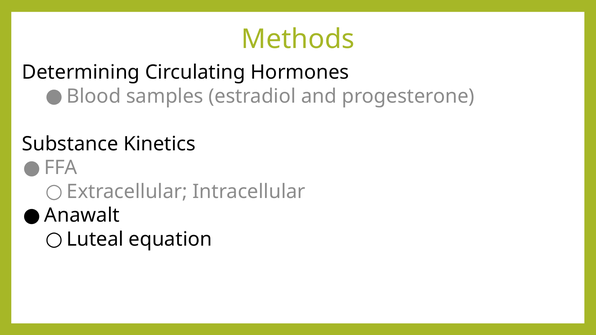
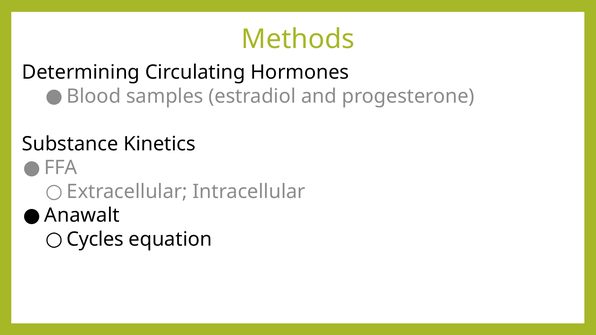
Luteal: Luteal -> Cycles (95, 239)
